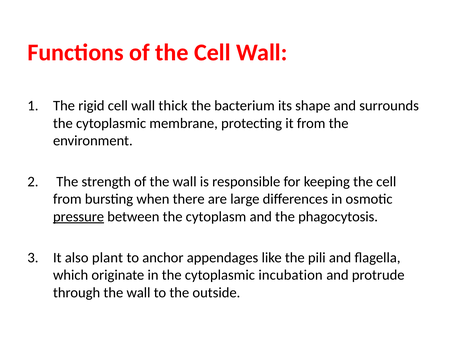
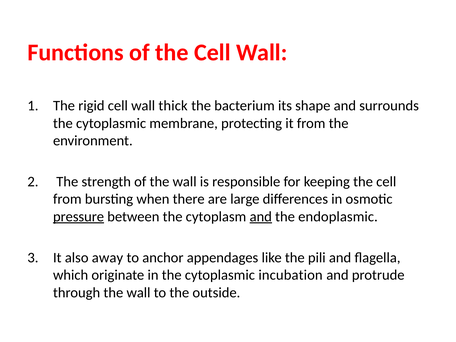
and underline: none -> present (261, 217)
phagocytosis: phagocytosis -> endoplasmic (338, 217)
plant: plant -> away (107, 258)
